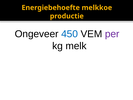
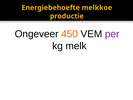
450 colour: blue -> orange (70, 34)
